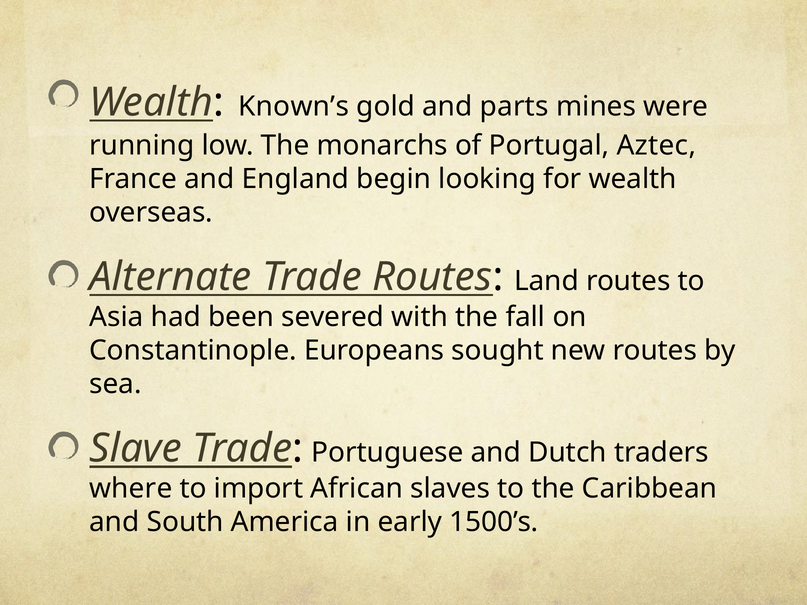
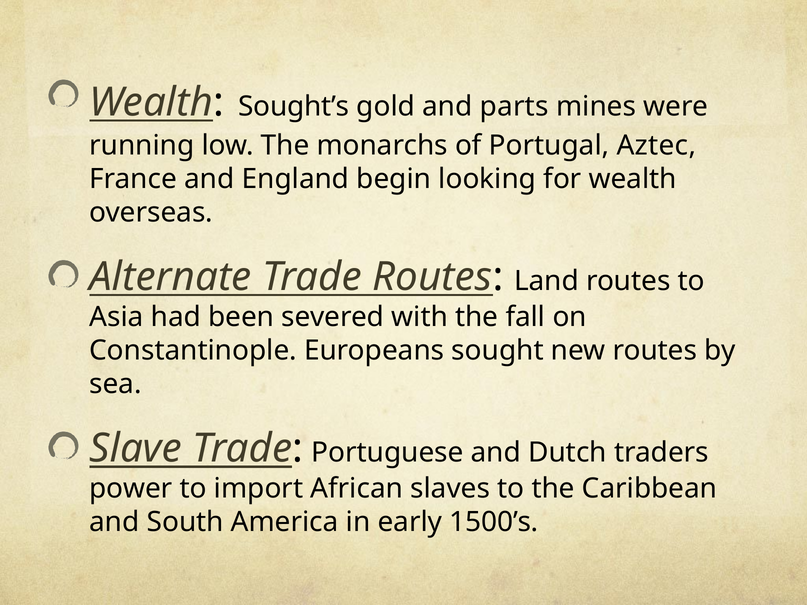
Known’s: Known’s -> Sought’s (294, 106)
where: where -> power (131, 489)
